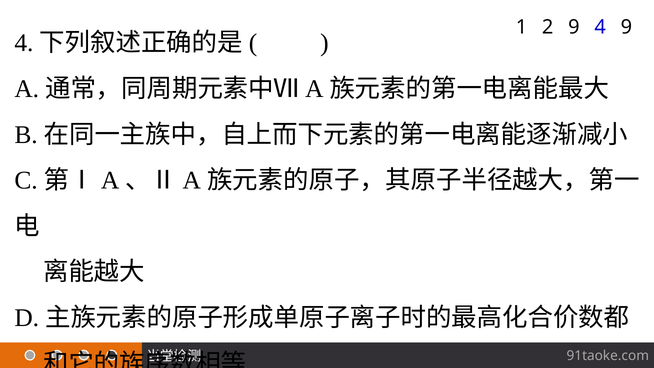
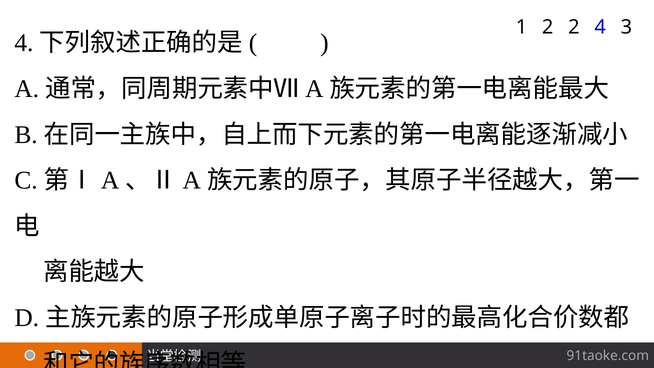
2 9: 9 -> 2 (574, 27)
4 9: 9 -> 3 (626, 27)
